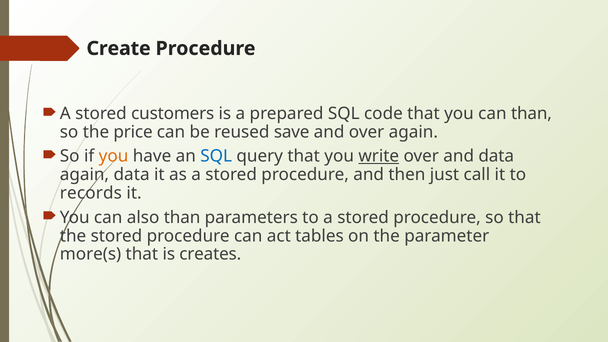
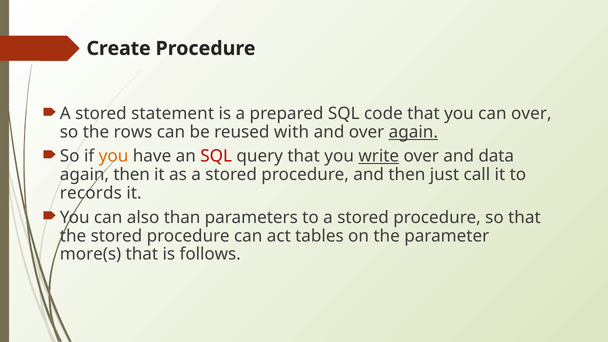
customers: customers -> statement (173, 114)
can than: than -> over (531, 114)
price: price -> rows (133, 132)
save: save -> with (292, 132)
again underline: none -> present (413, 132)
SQL colour: blue -> red (216, 156)
again data: data -> then (132, 175)
creates: creates -> follows (210, 254)
